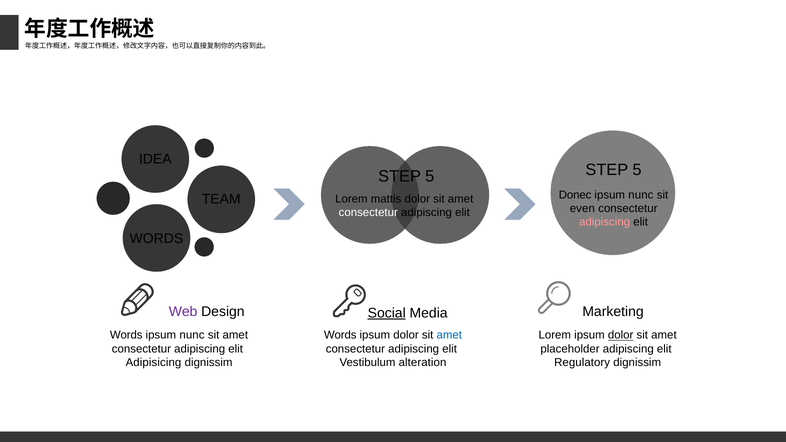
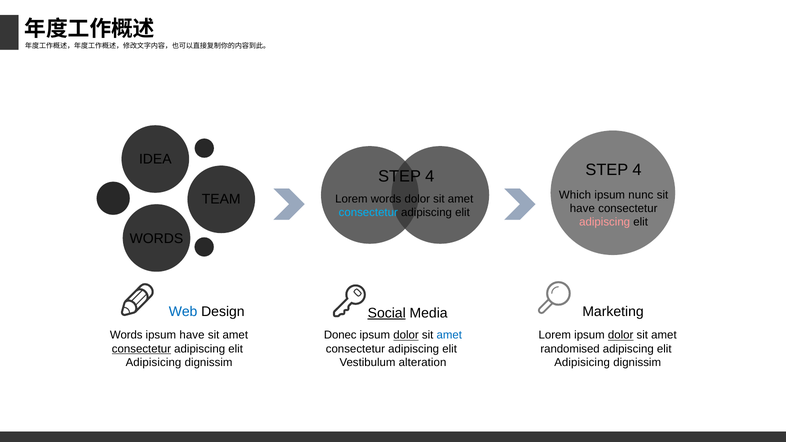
5: 5 -> 4 (637, 170)
5: 5 -> 4 (430, 177)
Donec: Donec -> Which (575, 195)
Lorem mattis: mattis -> words (386, 199)
even: even -> have (582, 209)
consectetur colour: white -> light blue (368, 213)
Web colour: purple -> blue (183, 312)
nunc: nunc -> have (192, 335)
Words: Words -> Donec (340, 335)
dolor underline: none -> present (406, 335)
consectetur underline: none -> present (141, 349)
placeholder: placeholder -> randomised (570, 349)
Regulatory: Regulatory -> Adipisicing (582, 363)
